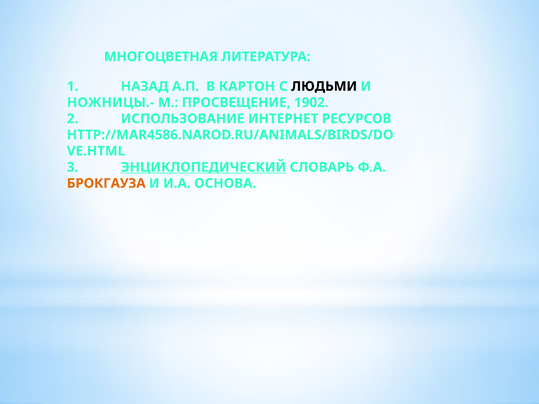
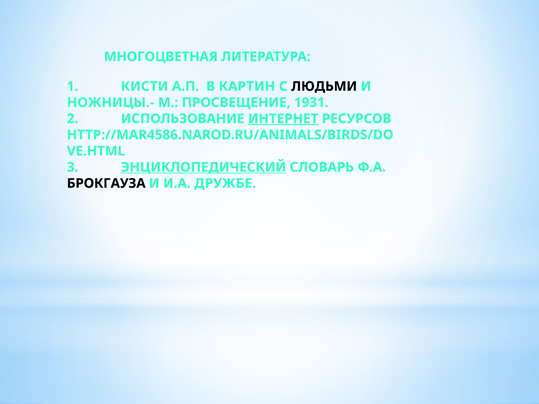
НАЗАД: НАЗАД -> КИСТИ (145, 86)
КАРТОН: КАРТОН -> КАРТИН (247, 86)
1902: 1902 -> 1931 (311, 103)
ИНТЕРНЕТ underline: none -> present (283, 119)
БРОКГАУЗА colour: orange -> black (106, 183)
ОСНОВА: ОСНОВА -> ДРУЖБЕ (225, 183)
